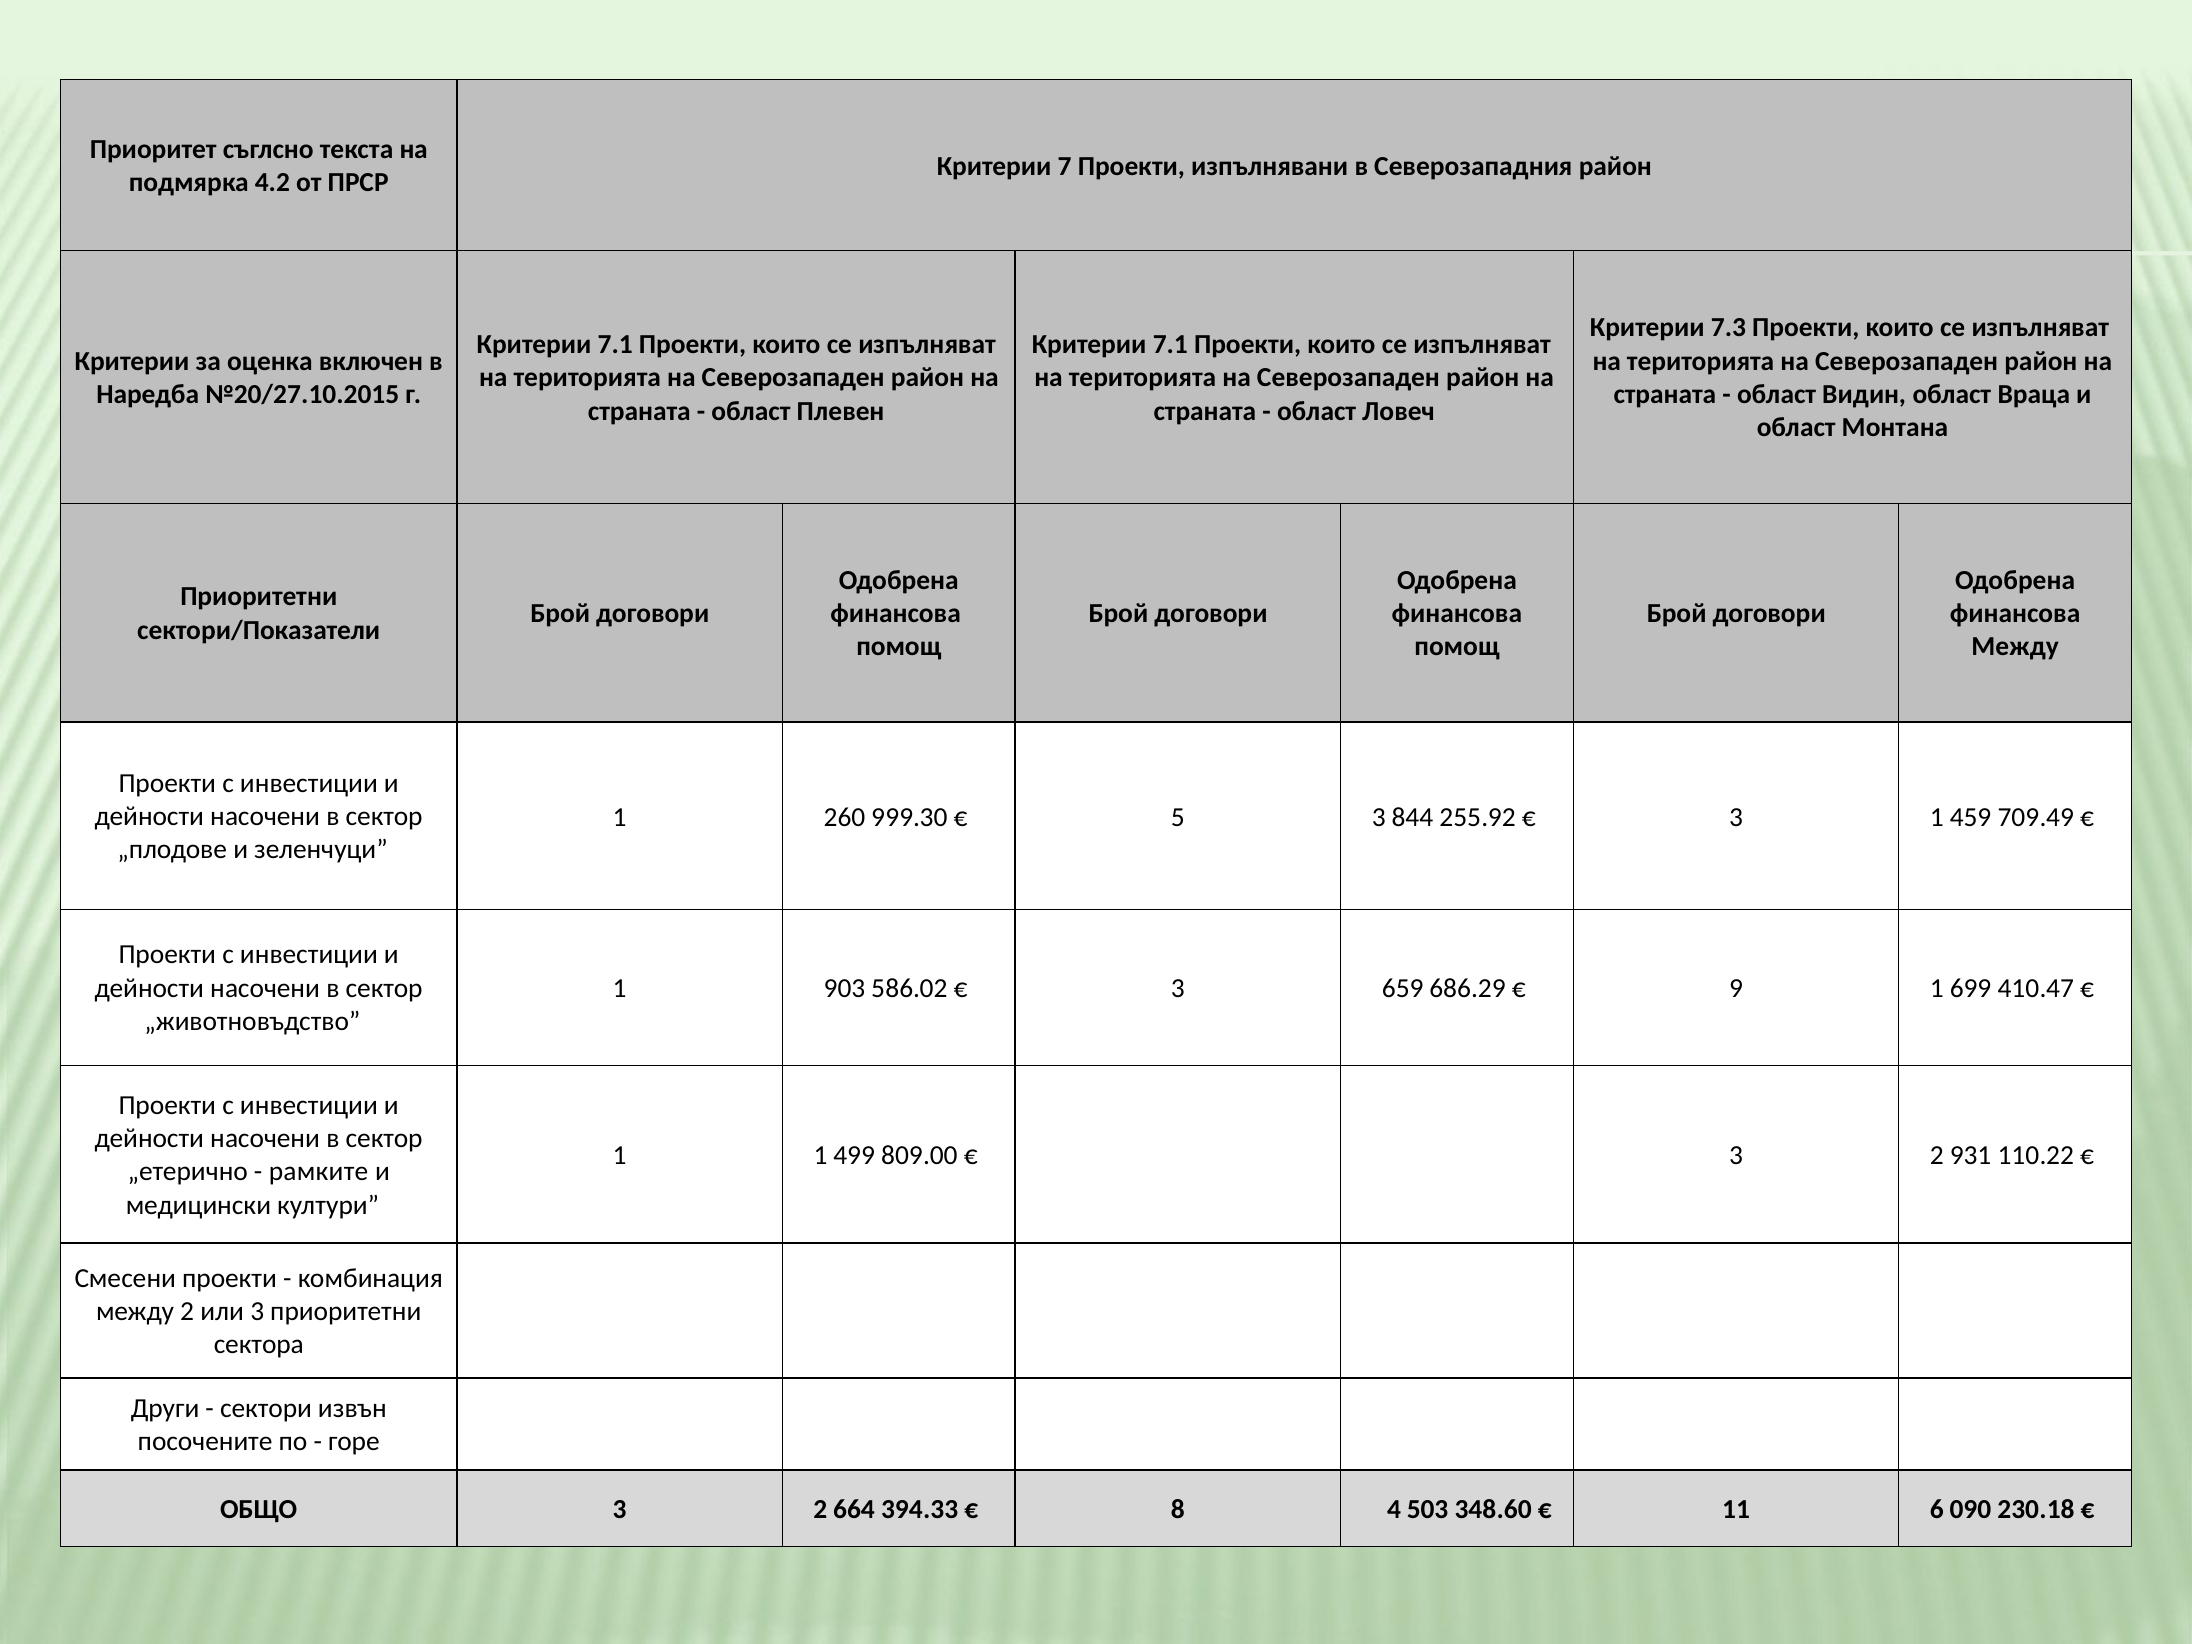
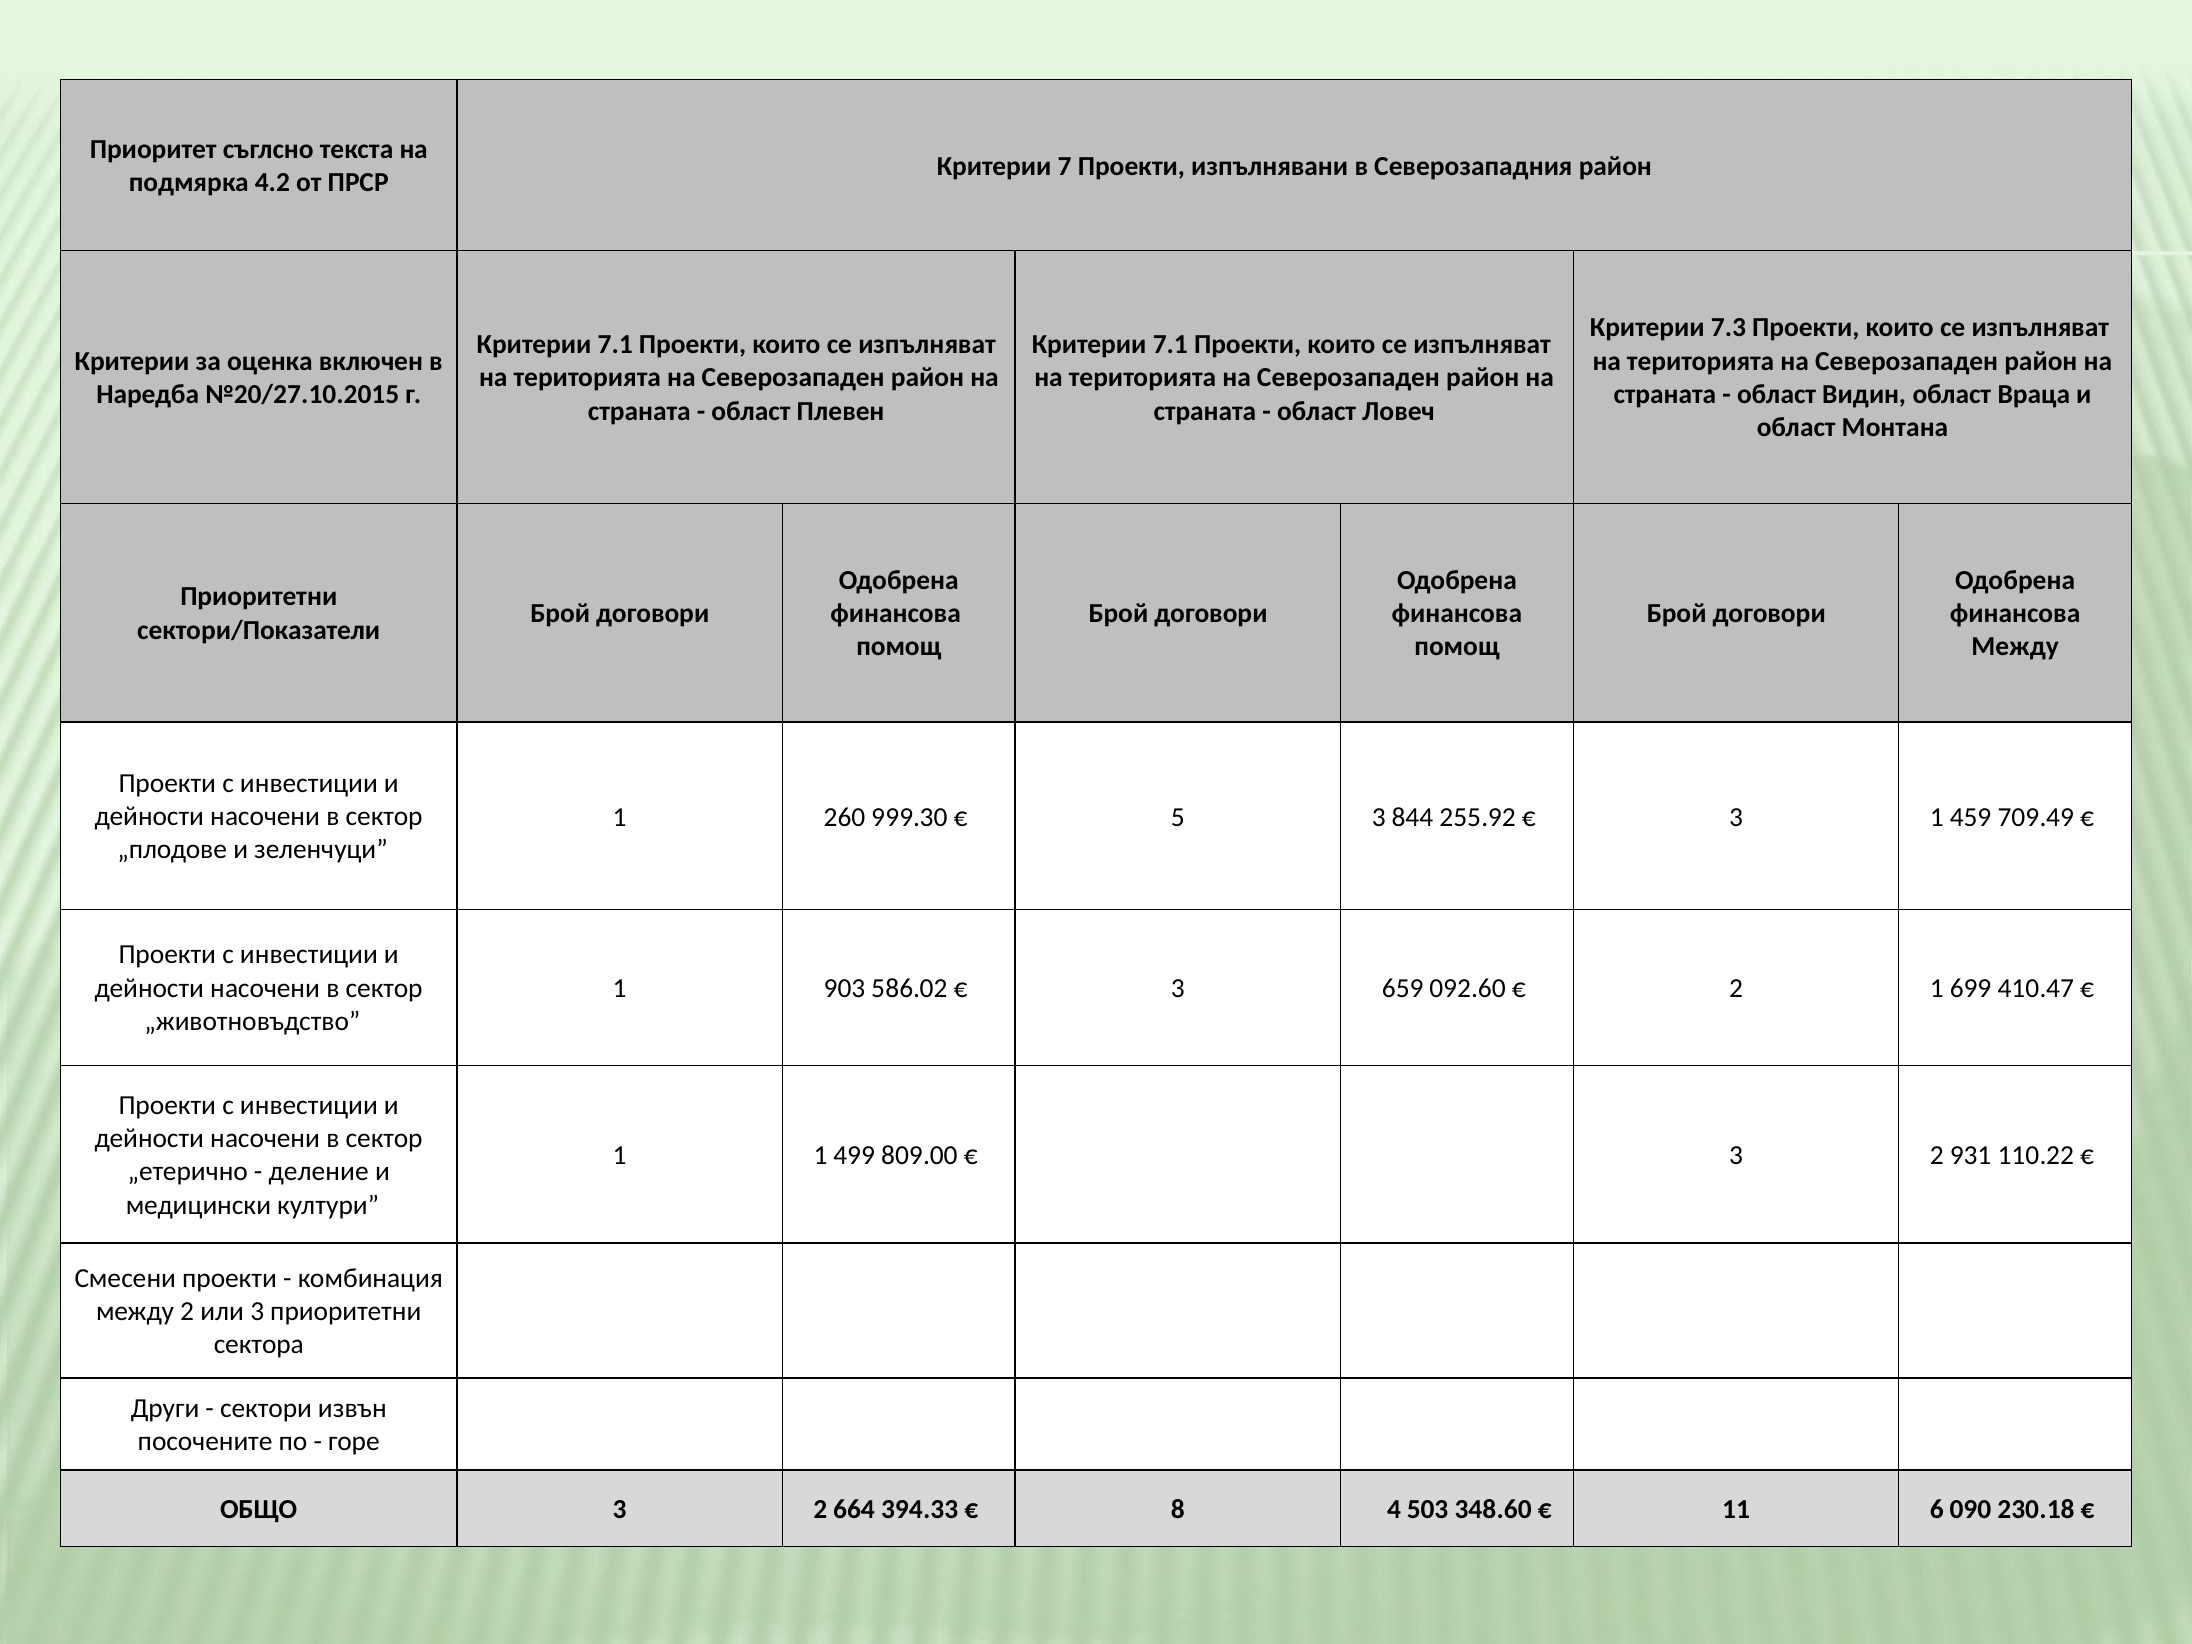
686.29: 686.29 -> 092.60 (1468, 989)
9: 9 -> 2 (1736, 989)
рамките: рамките -> деление (319, 1172)
